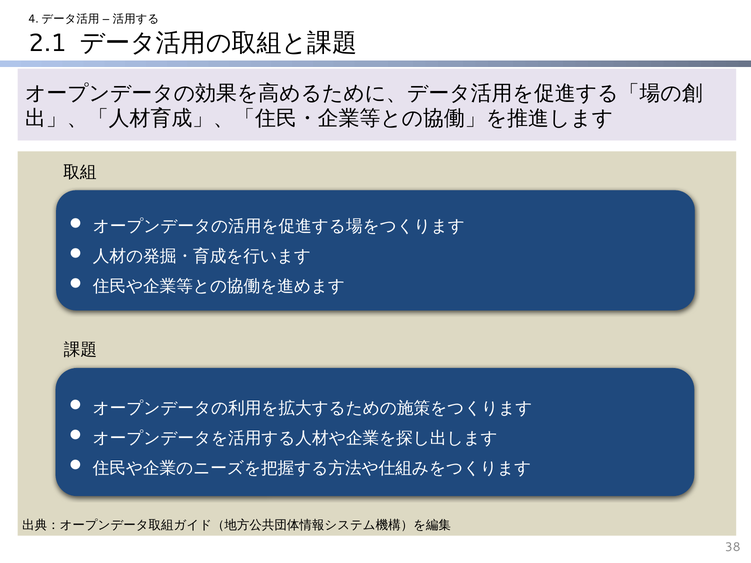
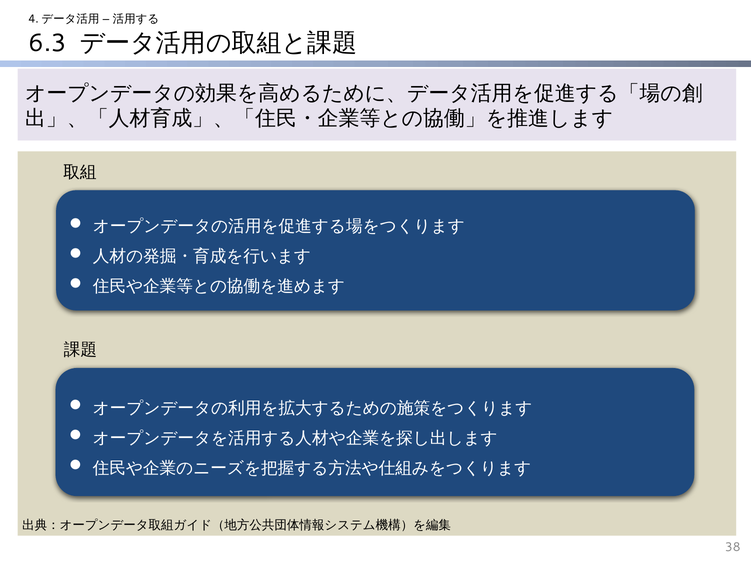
2.1: 2.1 -> 6.3 (48, 43)
